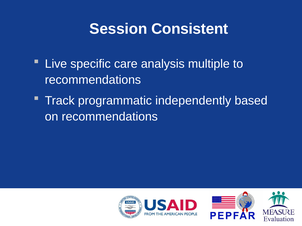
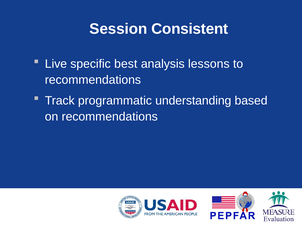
care: care -> best (126, 64)
multiple: multiple -> lessons (209, 64)
independently: independently -> understanding (193, 101)
